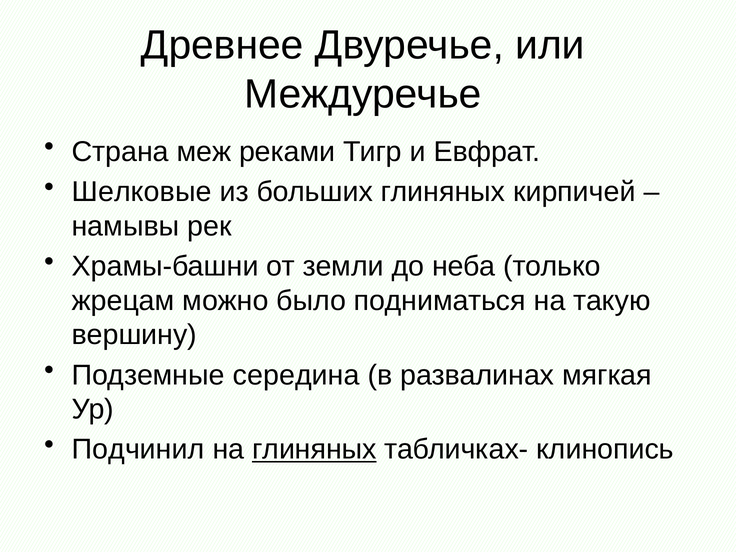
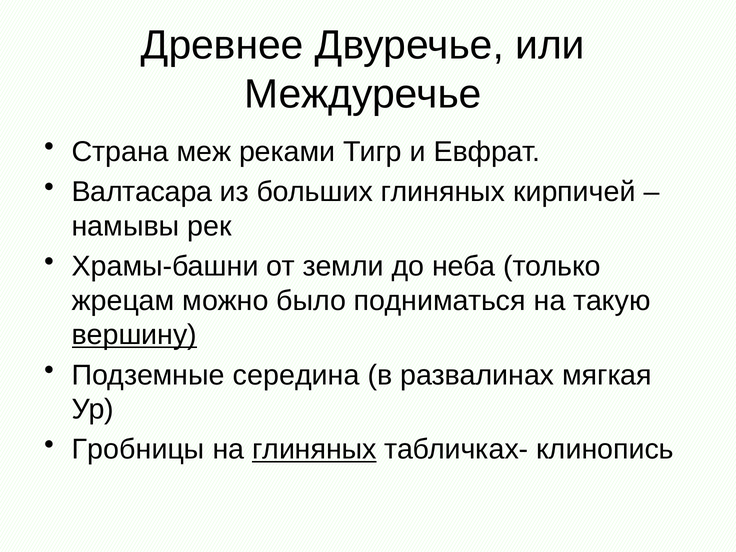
Шелковые: Шелковые -> Валтасара (142, 192)
вершину underline: none -> present (134, 335)
Подчинил: Подчинил -> Гробницы (138, 450)
